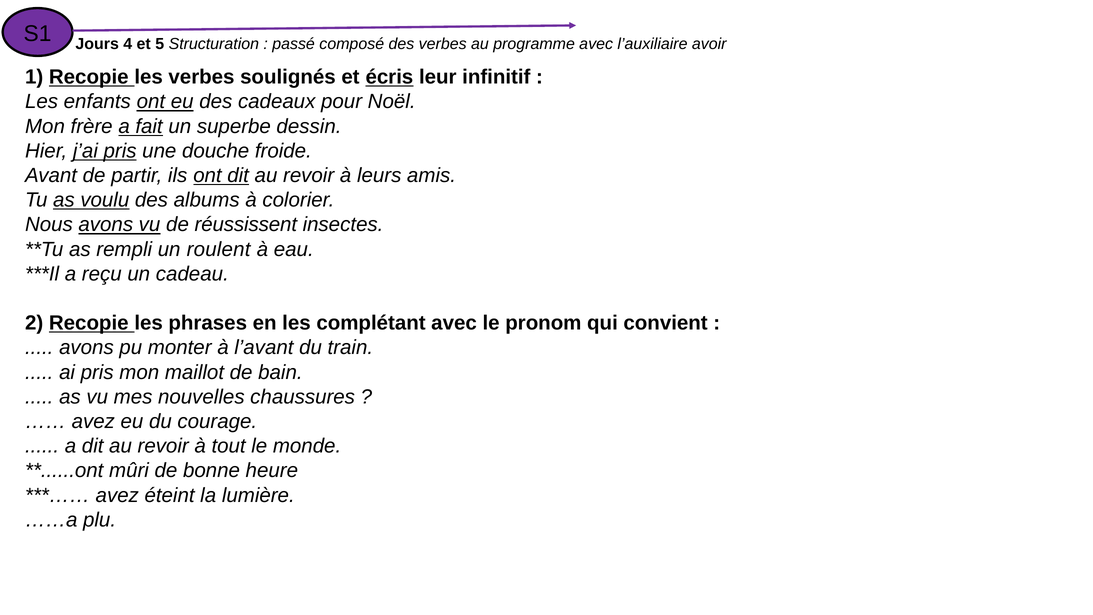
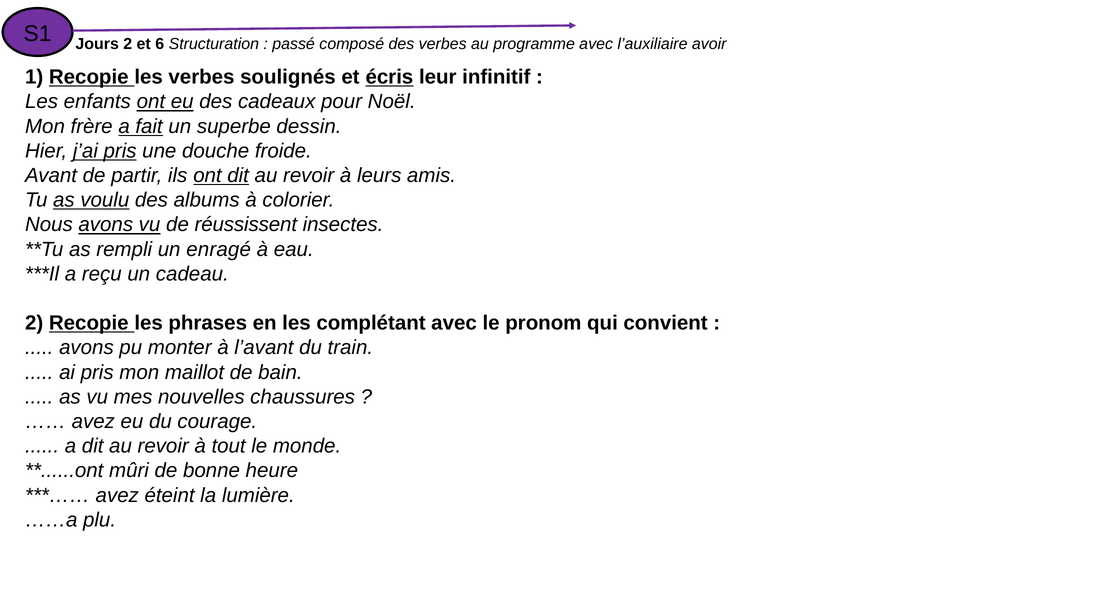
Jours 4: 4 -> 2 (128, 44)
5: 5 -> 6 (160, 44)
roulent: roulent -> enragé (219, 249)
